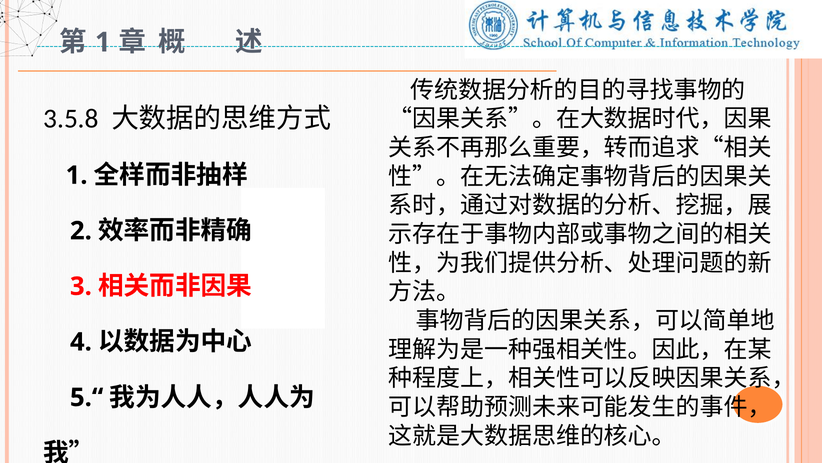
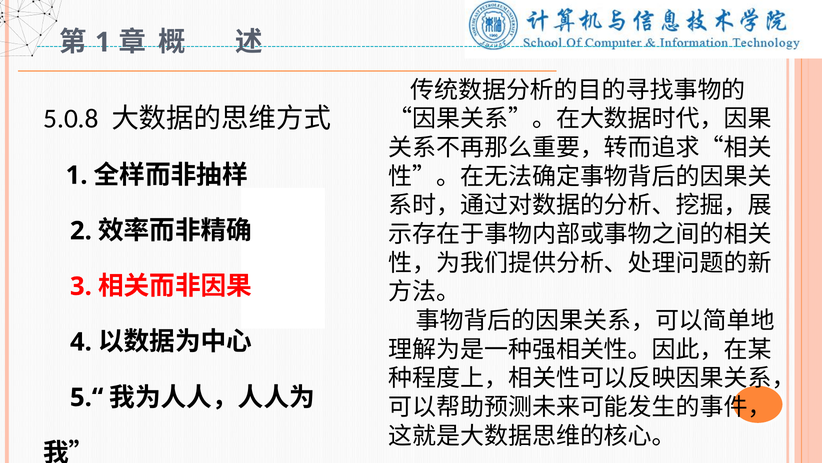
3.5.8: 3.5.8 -> 5.0.8 (71, 119)
